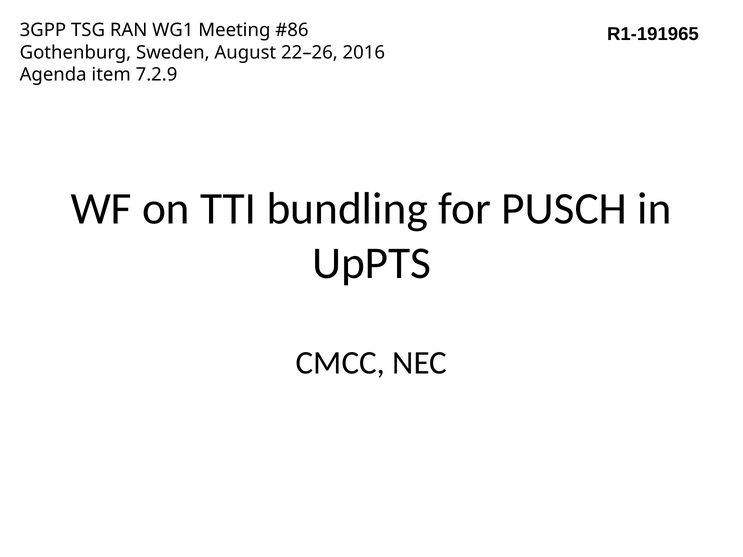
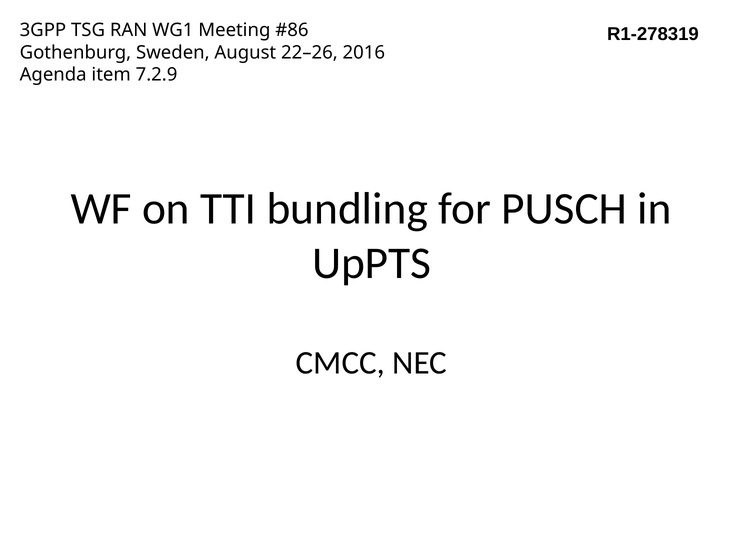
R1-191965: R1-191965 -> R1-278319 (653, 34)
